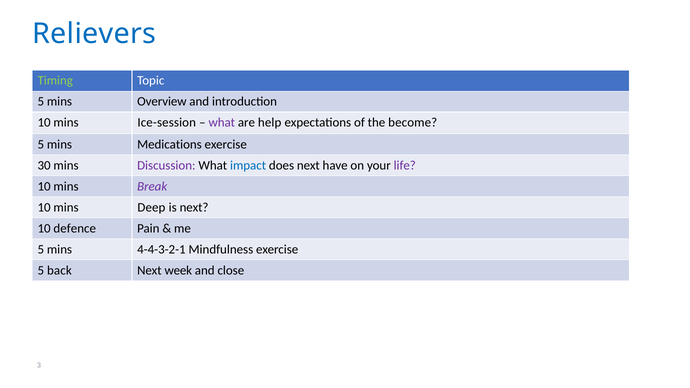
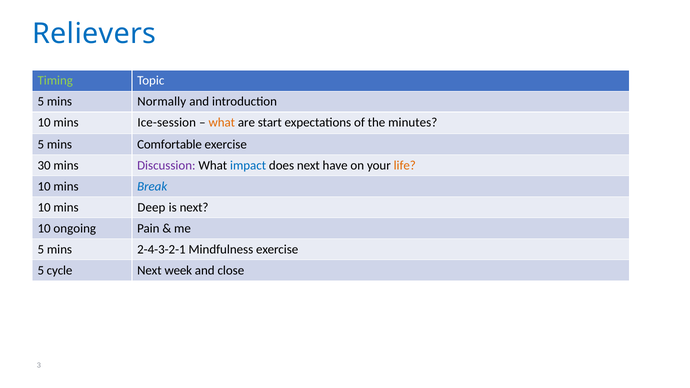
Overview: Overview -> Normally (162, 102)
what colour: purple -> orange (222, 123)
help: help -> start (270, 123)
become: become -> minutes (413, 123)
Medications: Medications -> Comfortable (170, 144)
life colour: purple -> orange (405, 165)
Break colour: purple -> blue (152, 186)
defence: defence -> ongoing (75, 228)
4-4-3-2-1: 4-4-3-2-1 -> 2-4-3-2-1 (161, 249)
back: back -> cycle (60, 270)
